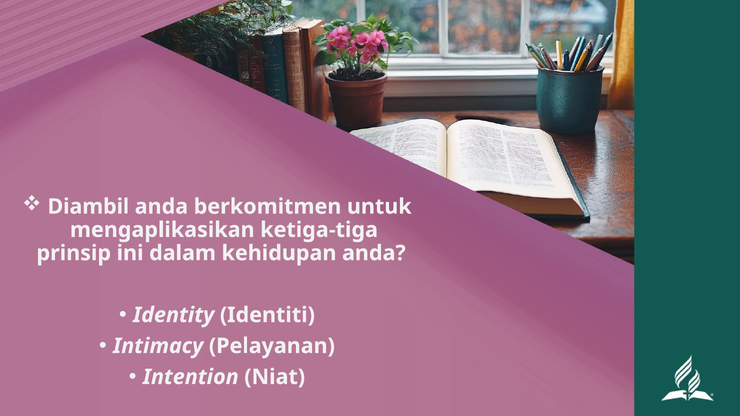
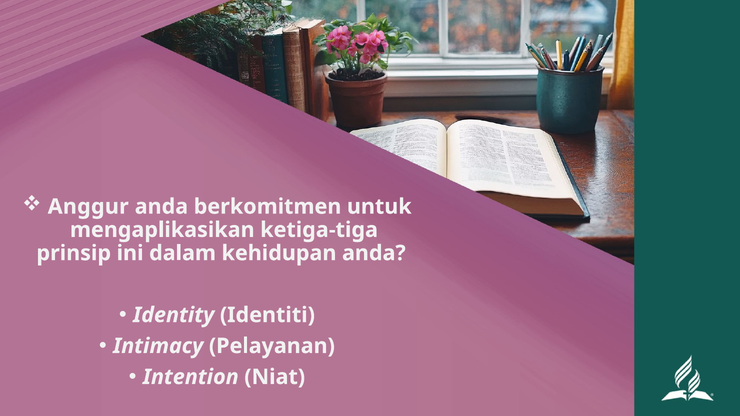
Diambil: Diambil -> Anggur (88, 207)
